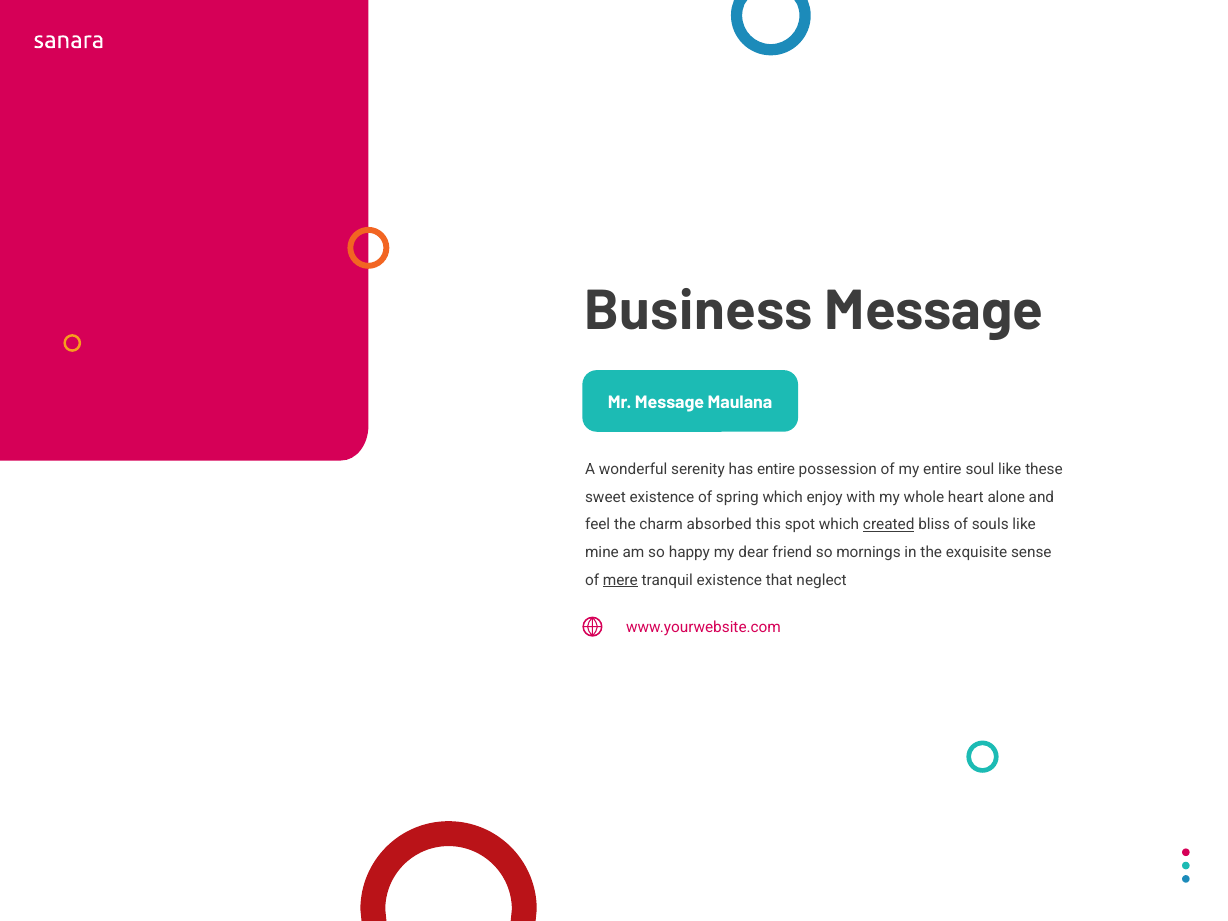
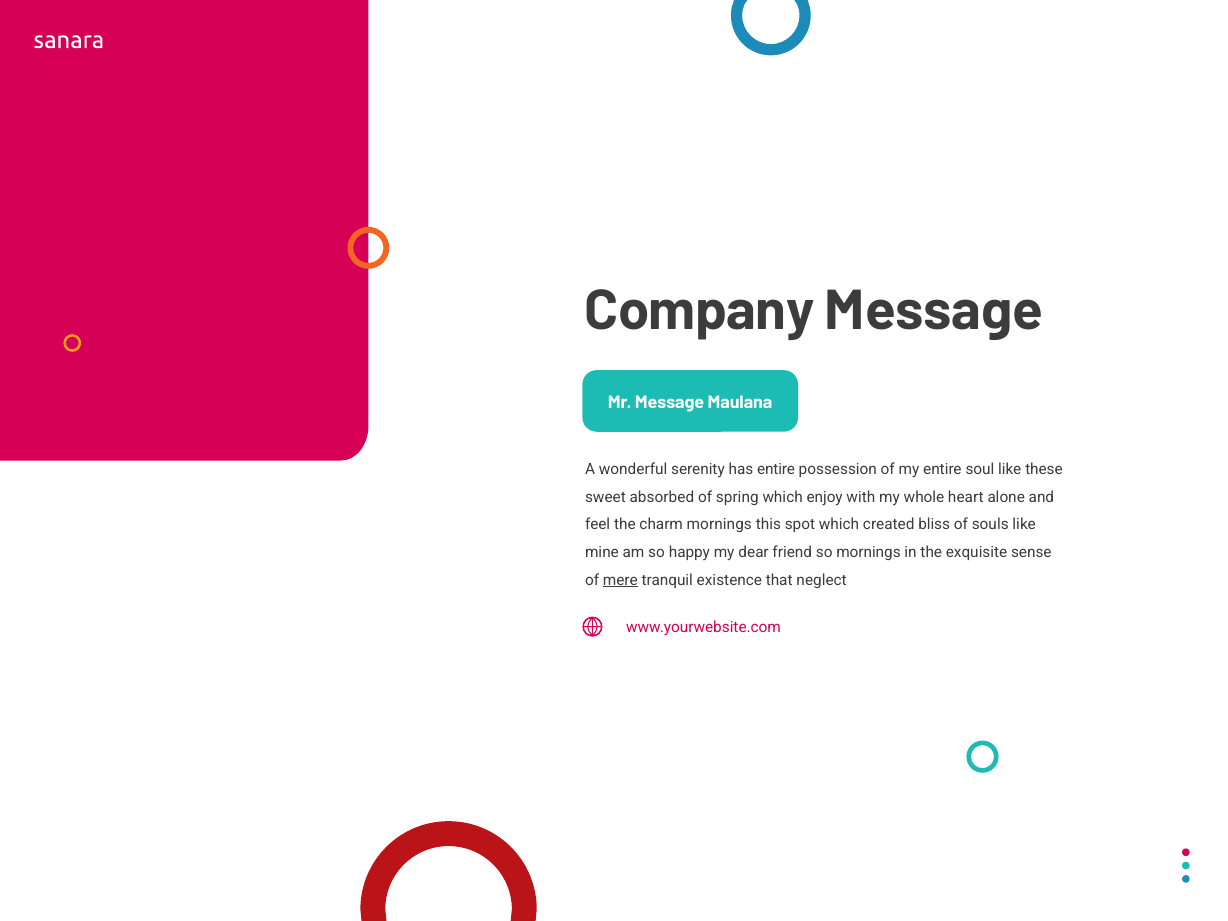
Business: Business -> Company (699, 311)
sweet existence: existence -> absorbed (662, 497)
charm absorbed: absorbed -> mornings (719, 525)
created underline: present -> none (889, 525)
